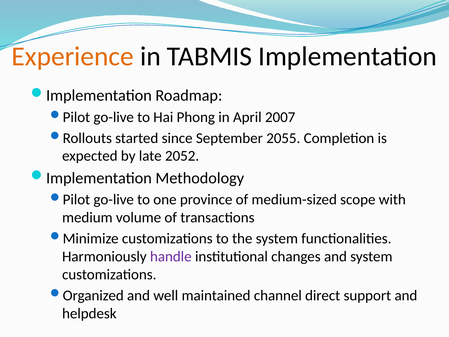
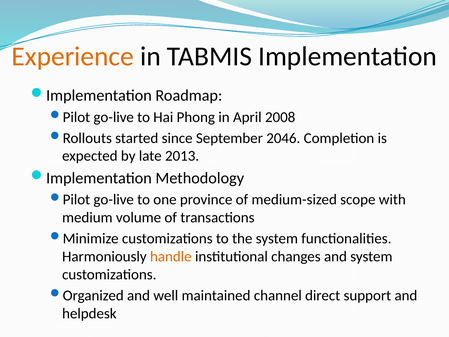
2007: 2007 -> 2008 (280, 117)
2055: 2055 -> 2046 (283, 138)
2052: 2052 -> 2013 (182, 156)
handle colour: purple -> orange (171, 256)
